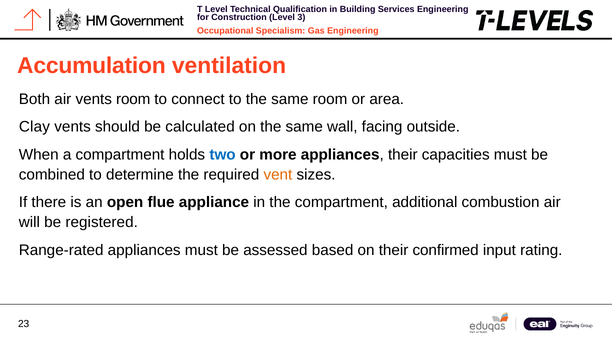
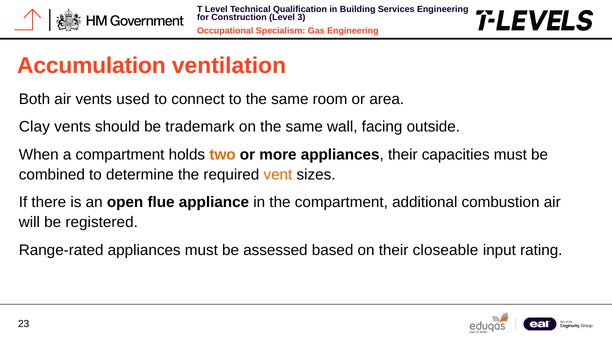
vents room: room -> used (133, 99)
calculated: calculated -> trademark (200, 127)
two colour: blue -> orange (223, 155)
confirmed: confirmed -> closeable (446, 250)
